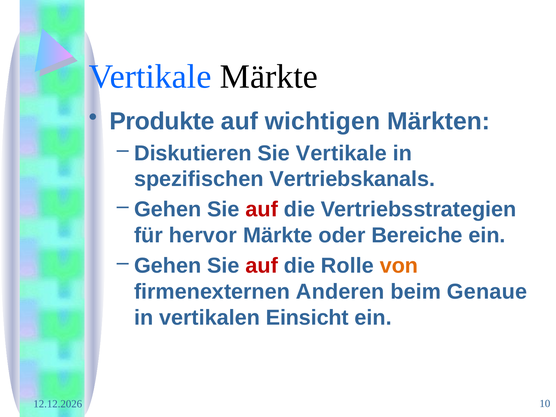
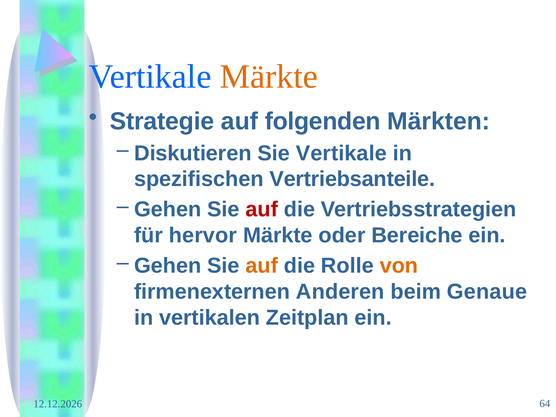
Märkte colour: black -> orange (269, 76)
Produkte: Produkte -> Strategie (162, 121)
wichtigen: wichtigen -> folgenden (323, 121)
Vertriebskanals: Vertriebskanals -> Vertriebsanteile (352, 179)
auf colour: red -> orange (262, 266)
Einsicht: Einsicht -> Zeitplan (307, 318)
10: 10 -> 64 (545, 404)
